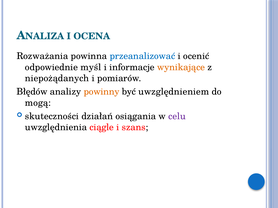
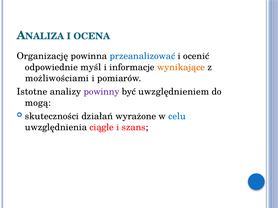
Rozważania: Rozważania -> Organizację (42, 56)
niepożądanych: niepożądanych -> możliwościami (57, 78)
Błędów: Błędów -> Istotne (32, 92)
powinny colour: orange -> purple (102, 92)
osiągania: osiągania -> wyrażone (136, 116)
celu colour: purple -> blue (177, 116)
